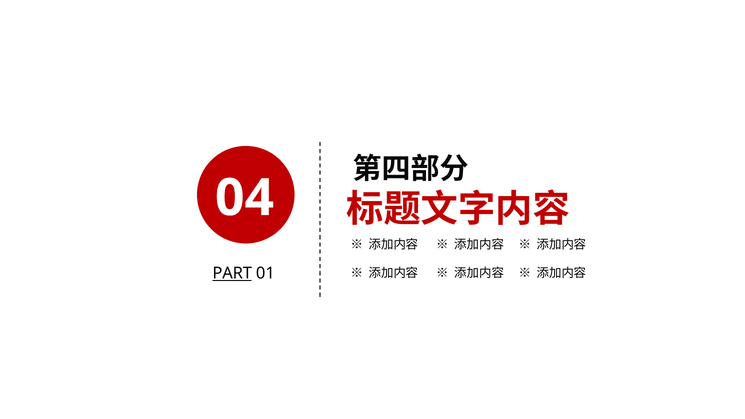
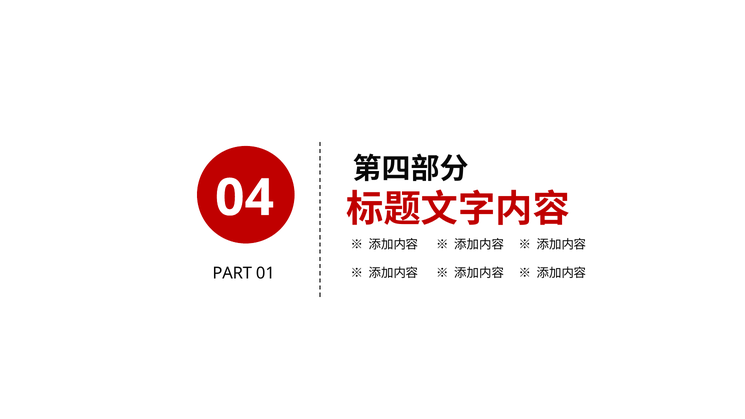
PART underline: present -> none (232, 273)
